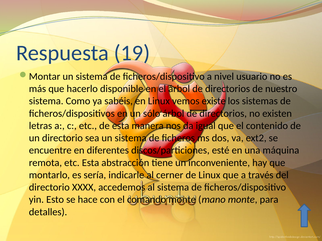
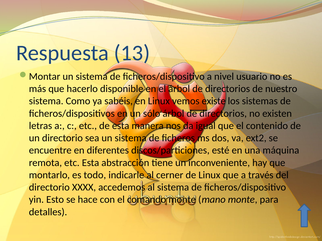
19: 19 -> 13 (132, 53)
sería: sería -> todo (95, 175)
